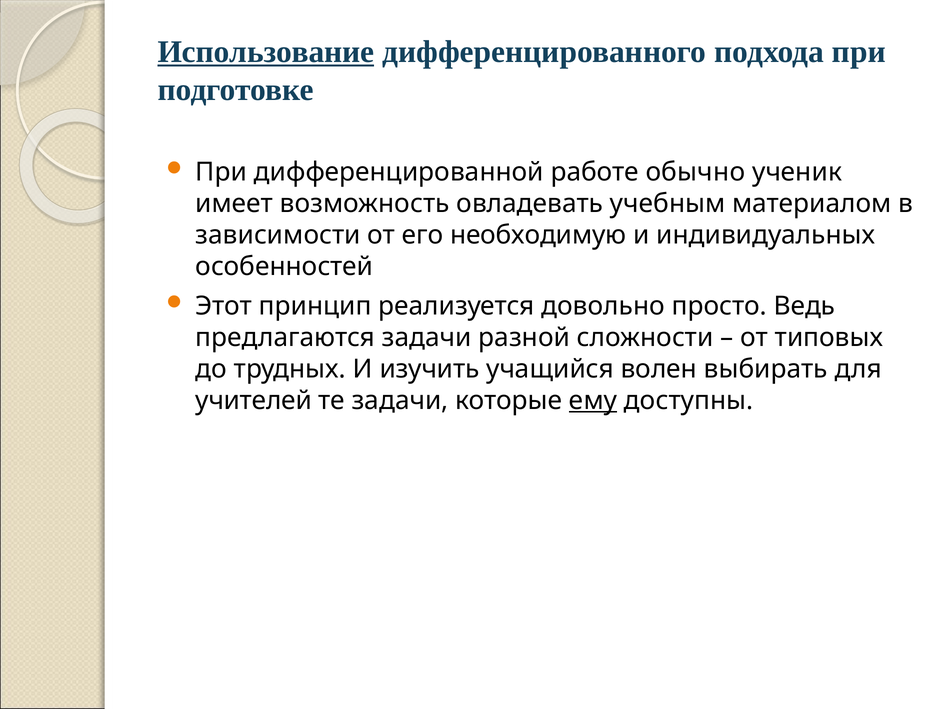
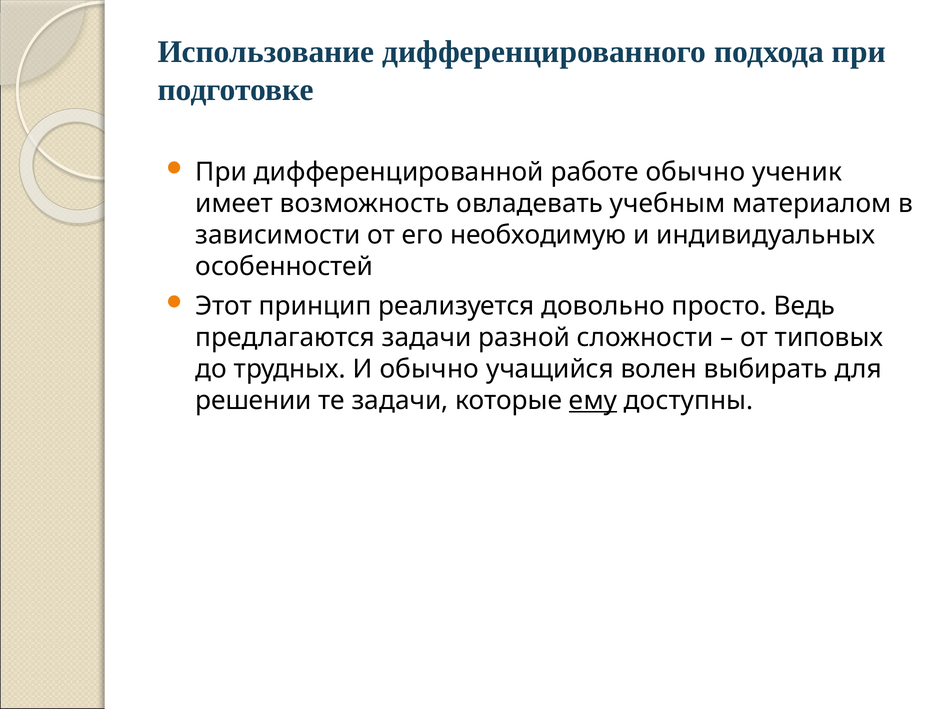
Использование underline: present -> none (266, 52)
И изучить: изучить -> обычно (429, 369)
учителей: учителей -> решении (254, 400)
